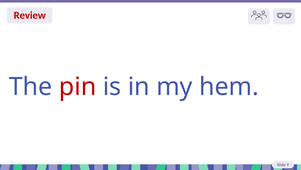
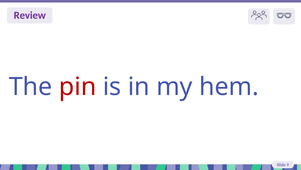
Review colour: red -> purple (30, 15)
